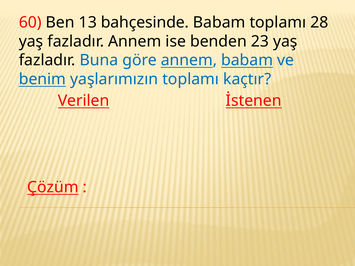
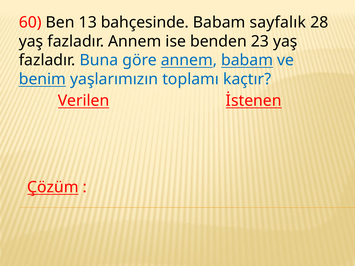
Babam toplamı: toplamı -> sayfalık (278, 22)
